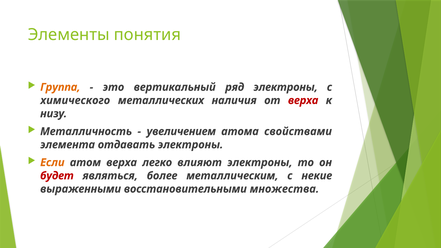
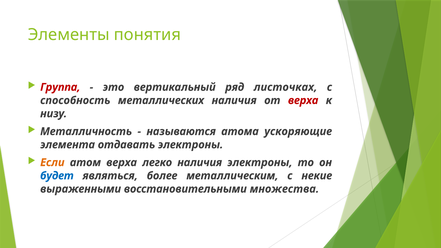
Группа colour: orange -> red (60, 87)
ряд электроны: электроны -> листочках (285, 87)
химического: химического -> способность (75, 100)
увеличением: увеличением -> называются (181, 131)
свойствами: свойствами -> ускоряющие (298, 131)
легко влияют: влияют -> наличия (200, 163)
будет colour: red -> blue (57, 176)
